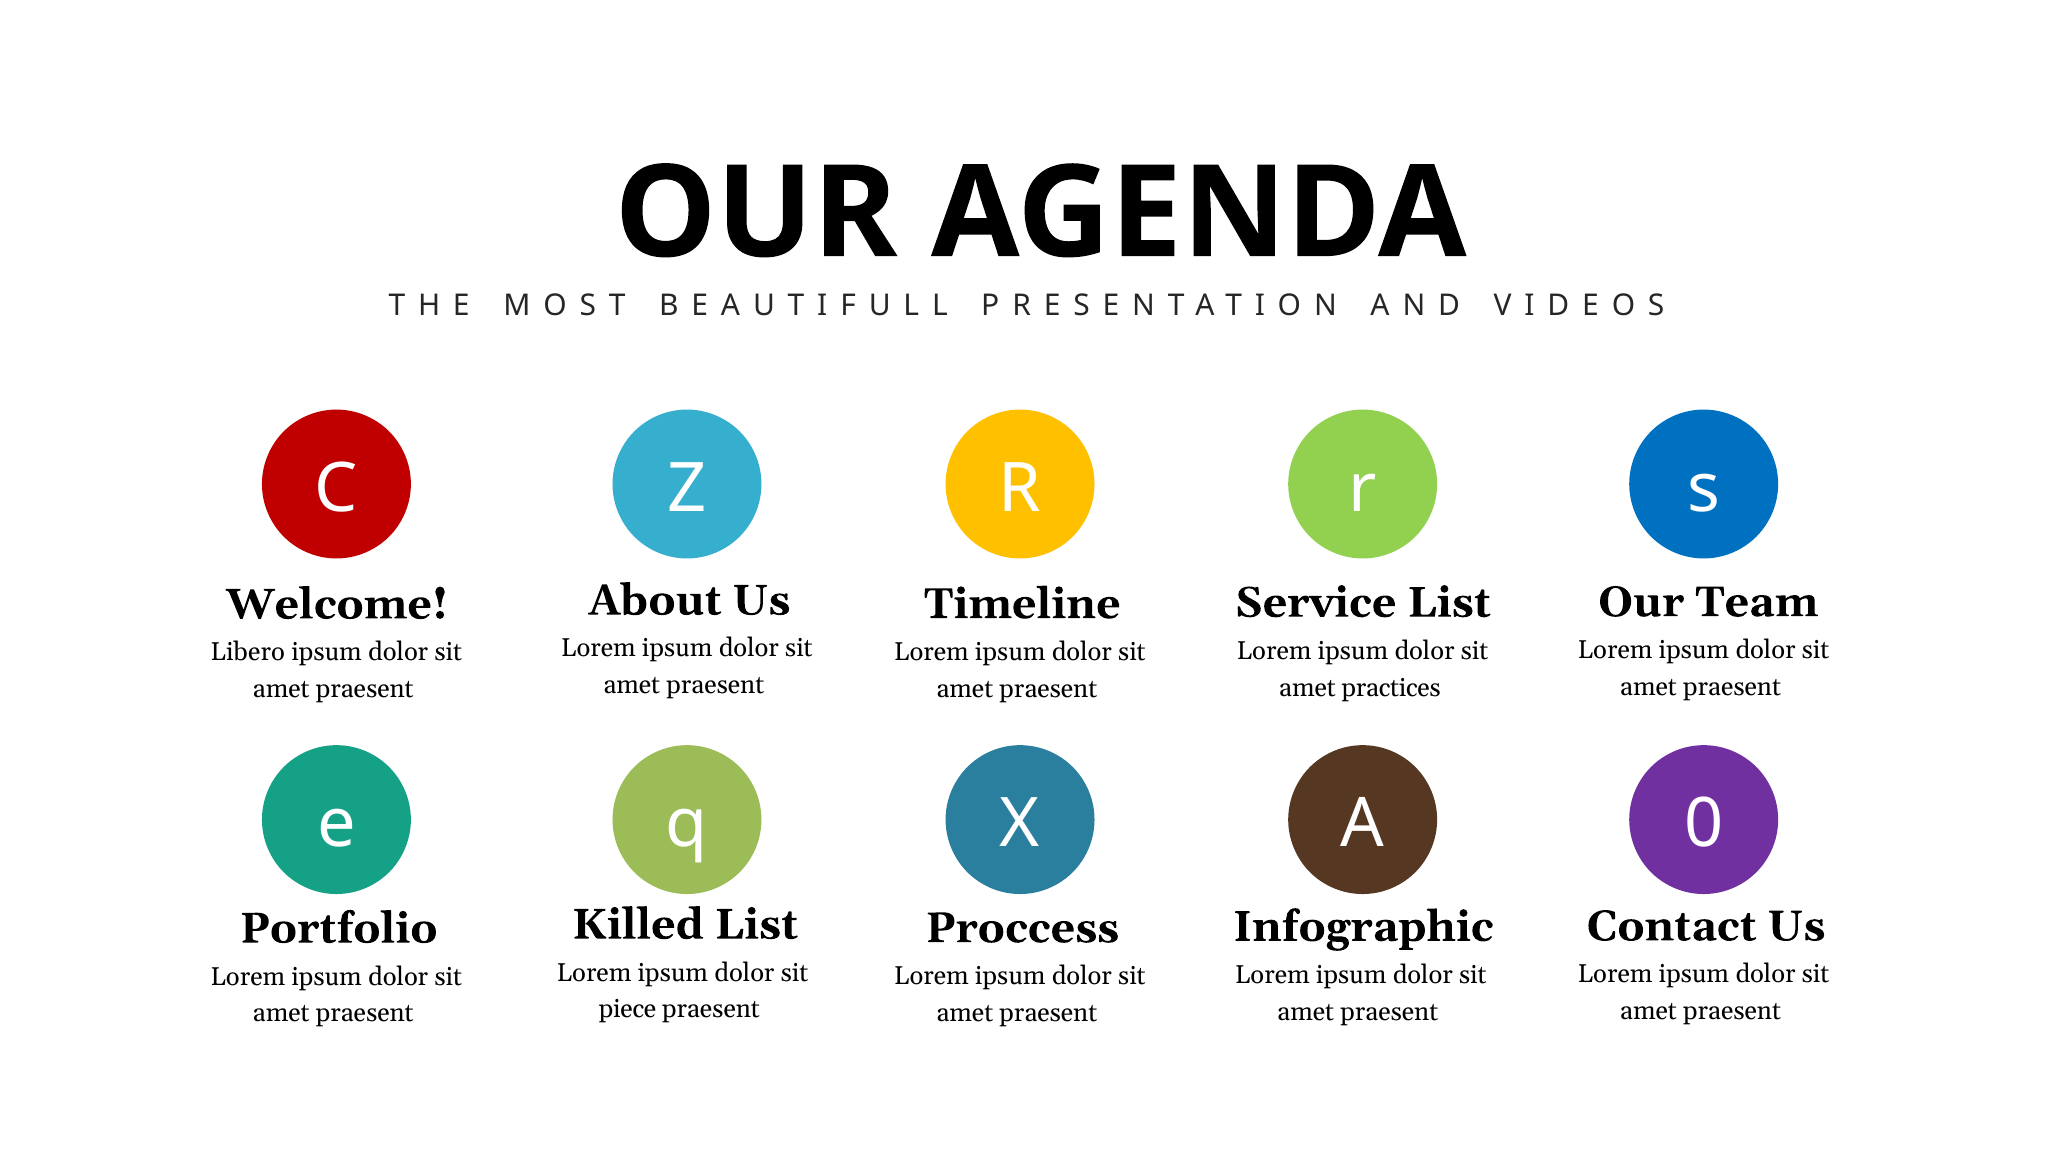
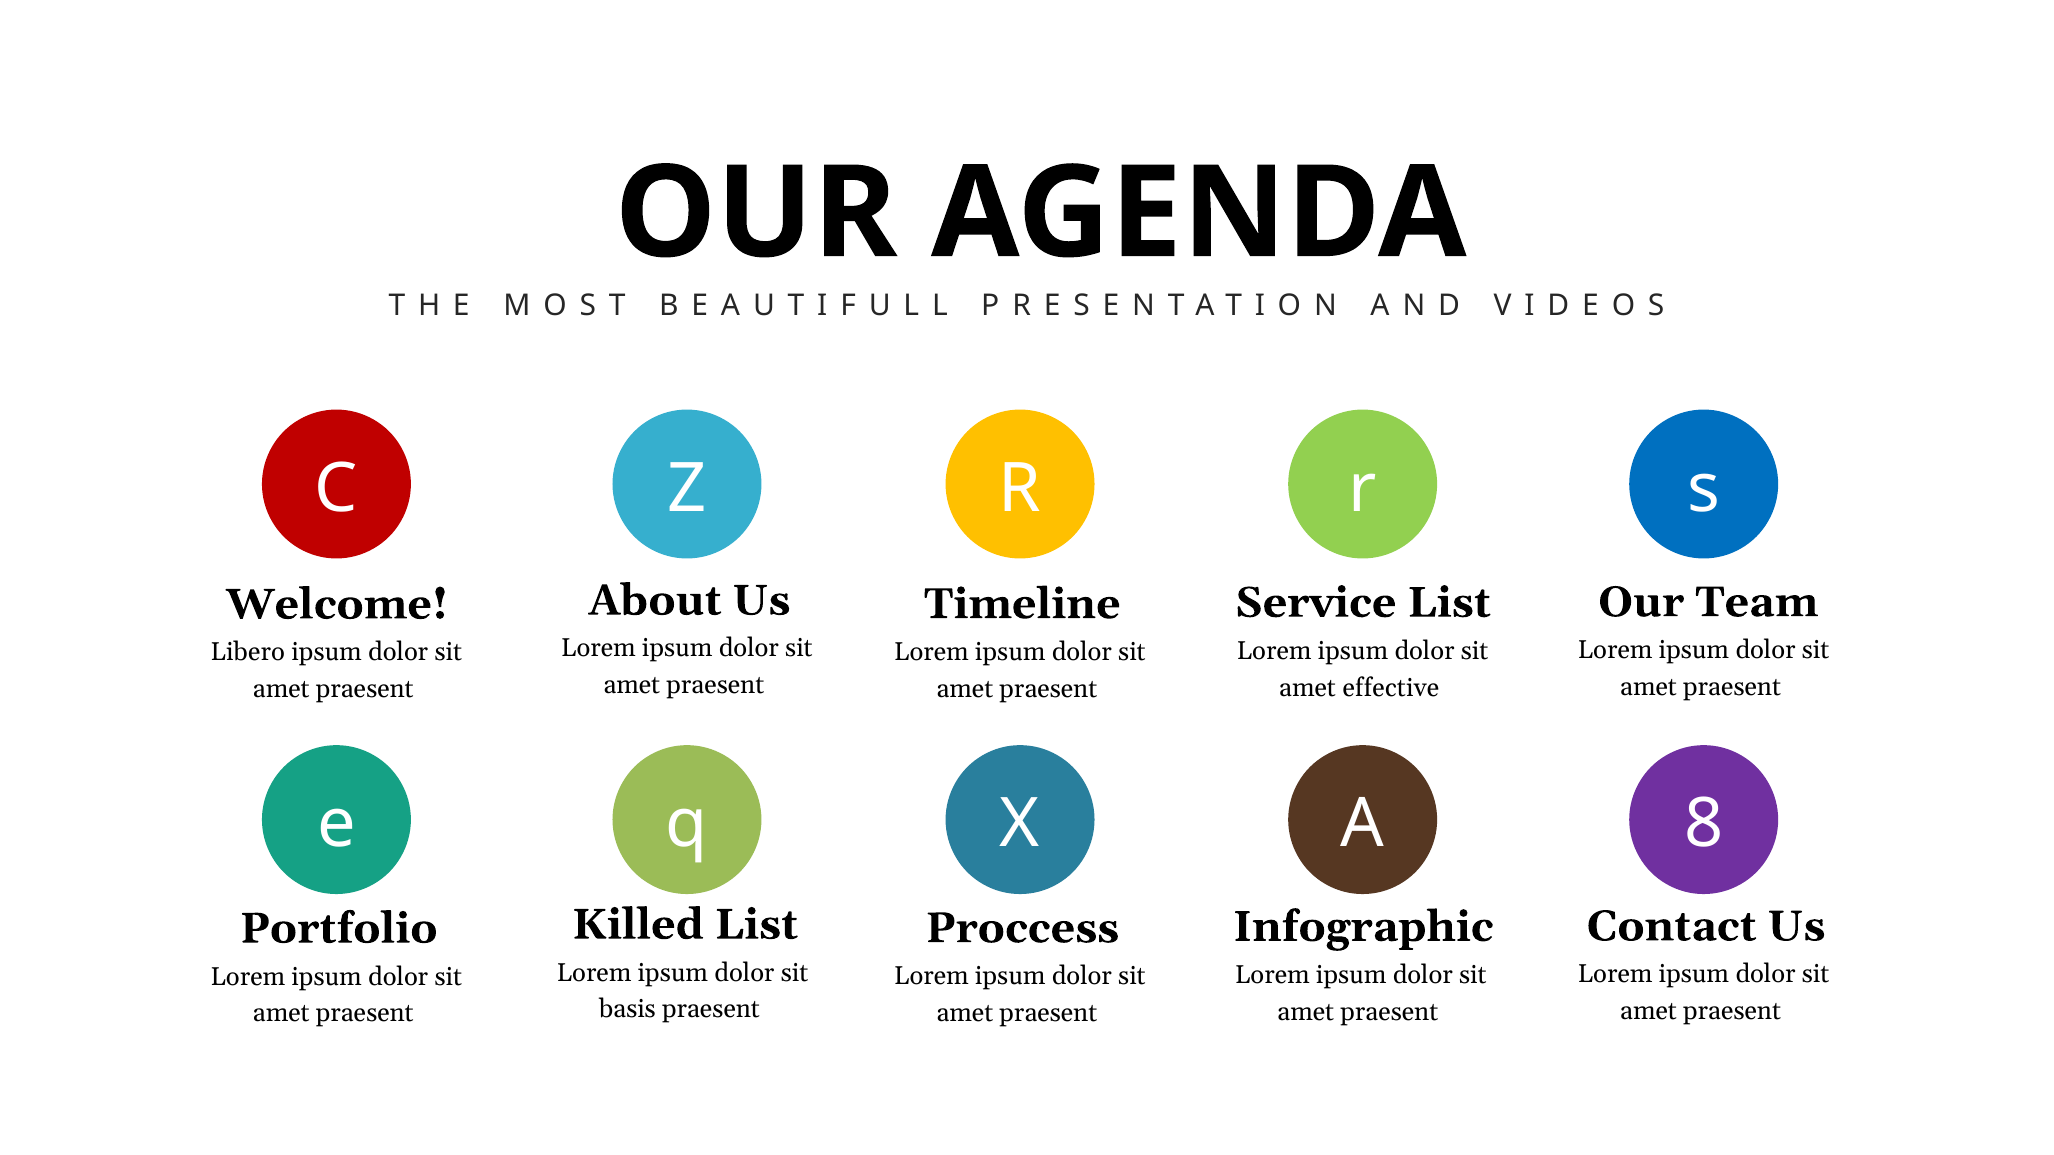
practices: practices -> effective (1391, 688)
0: 0 -> 8 (1704, 825)
piece: piece -> basis (627, 1010)
